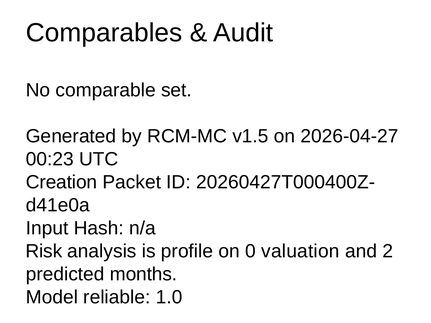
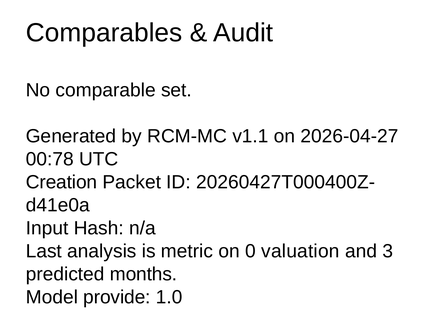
v1.5: v1.5 -> v1.1 (250, 136)
00:23: 00:23 -> 00:78 (50, 159)
Risk: Risk -> Last (44, 251)
profile: profile -> metric (187, 251)
2: 2 -> 3 (388, 251)
reliable: reliable -> provide (117, 297)
